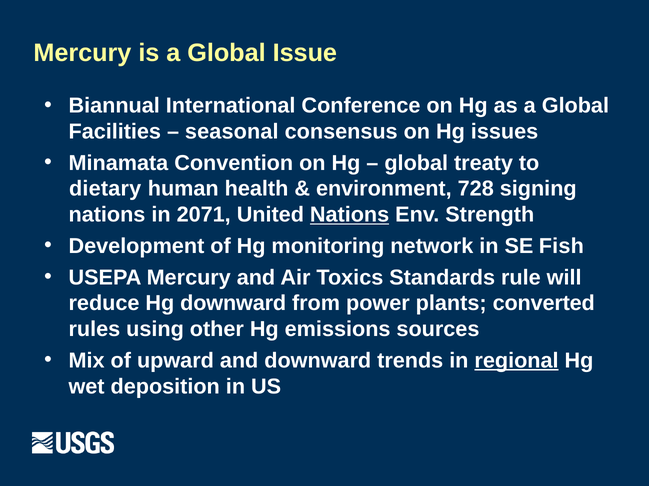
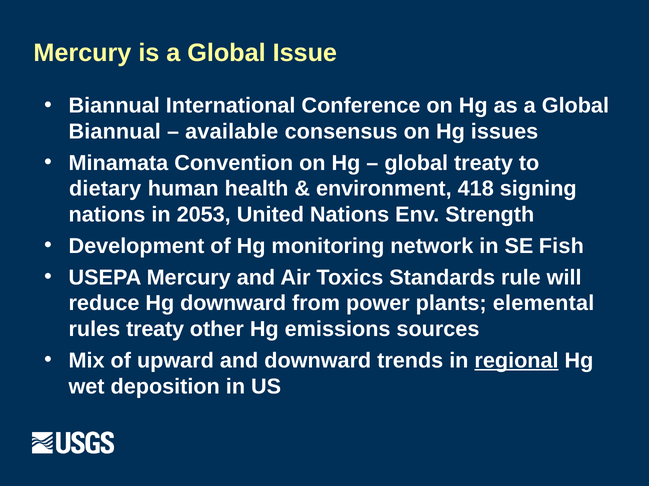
Facilities: Facilities -> Biannual (115, 132)
seasonal: seasonal -> available (232, 132)
728: 728 -> 418 (476, 189)
2071: 2071 -> 2053 (204, 215)
Nations underline: present -> none (350, 215)
converted: converted -> elemental (544, 304)
rules using: using -> treaty (155, 330)
